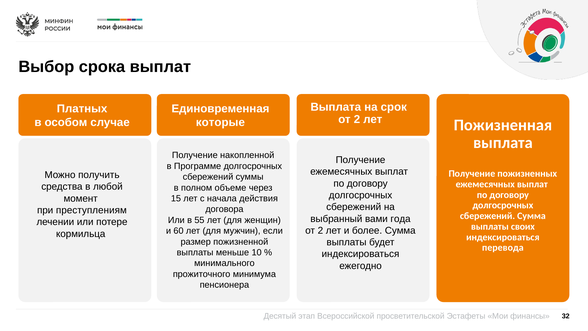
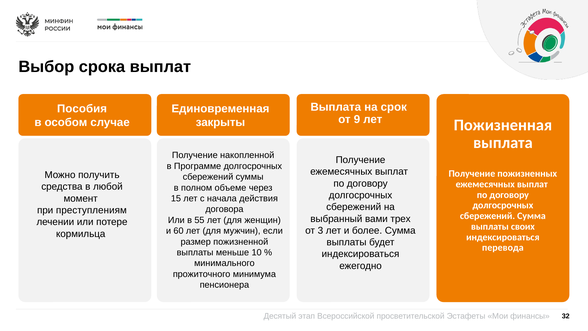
Платных: Платных -> Пособия (82, 109)
2: 2 -> 9 (357, 119)
которые: которые -> закрыты (220, 122)
года: года -> трех (401, 219)
2: 2 -> 3 (320, 230)
